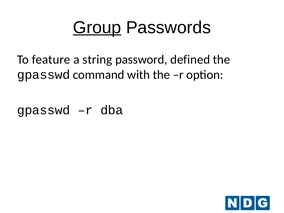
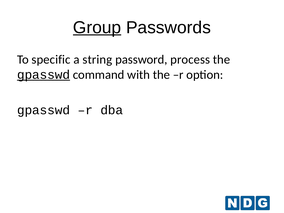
feature: feature -> specific (51, 60)
defined: defined -> process (190, 60)
gpasswd underline: none -> present (44, 75)
